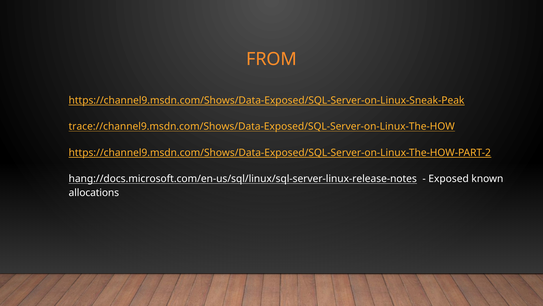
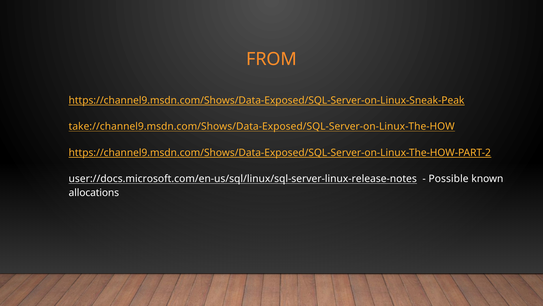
trace://channel9.msdn.com/Shows/Data-Exposed/SQL-Server-on-Linux-The-HOW: trace://channel9.msdn.com/Shows/Data-Exposed/SQL-Server-on-Linux-The-HOW -> take://channel9.msdn.com/Shows/Data-Exposed/SQL-Server-on-Linux-The-HOW (262, 126)
hang://docs.microsoft.com/en-us/sql/linux/sql-server-linux-release-notes: hang://docs.microsoft.com/en-us/sql/linux/sql-server-linux-release-notes -> user://docs.microsoft.com/en-us/sql/linux/sql-server-linux-release-notes (243, 178)
Exposed: Exposed -> Possible (449, 178)
